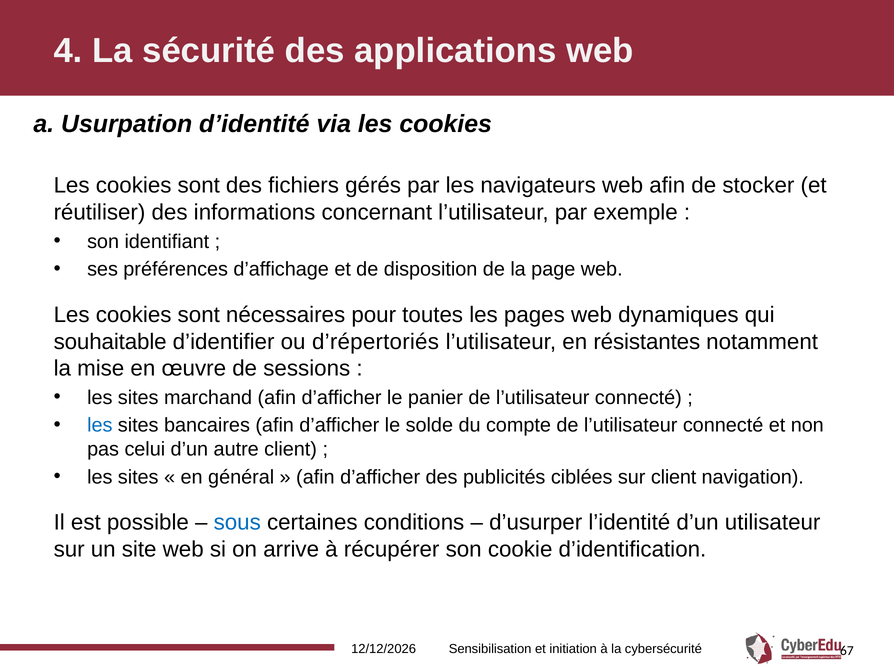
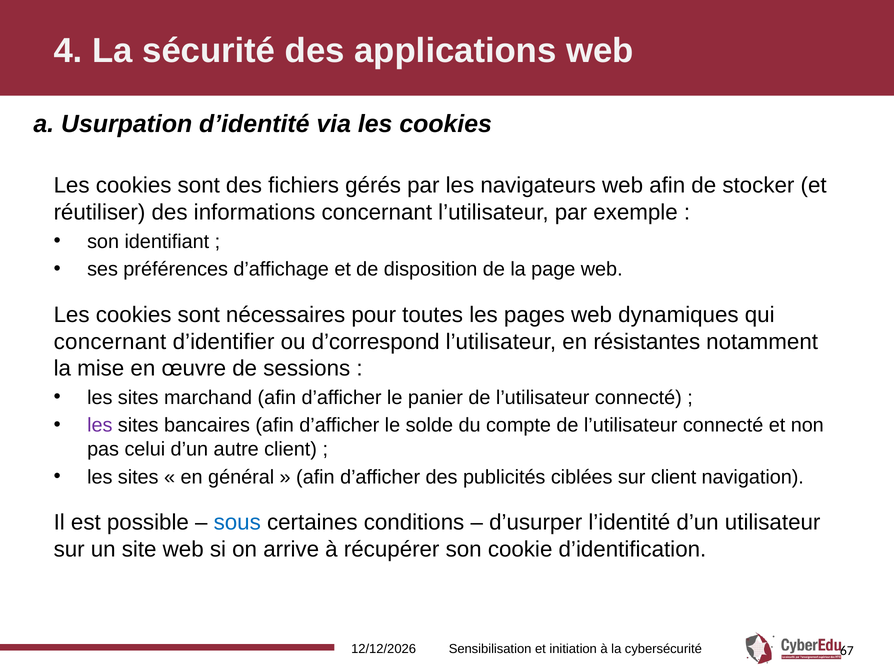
souhaitable: souhaitable -> concernant (110, 342)
d’répertoriés: d’répertoriés -> d’correspond (376, 342)
les colour: blue -> purple (100, 426)
